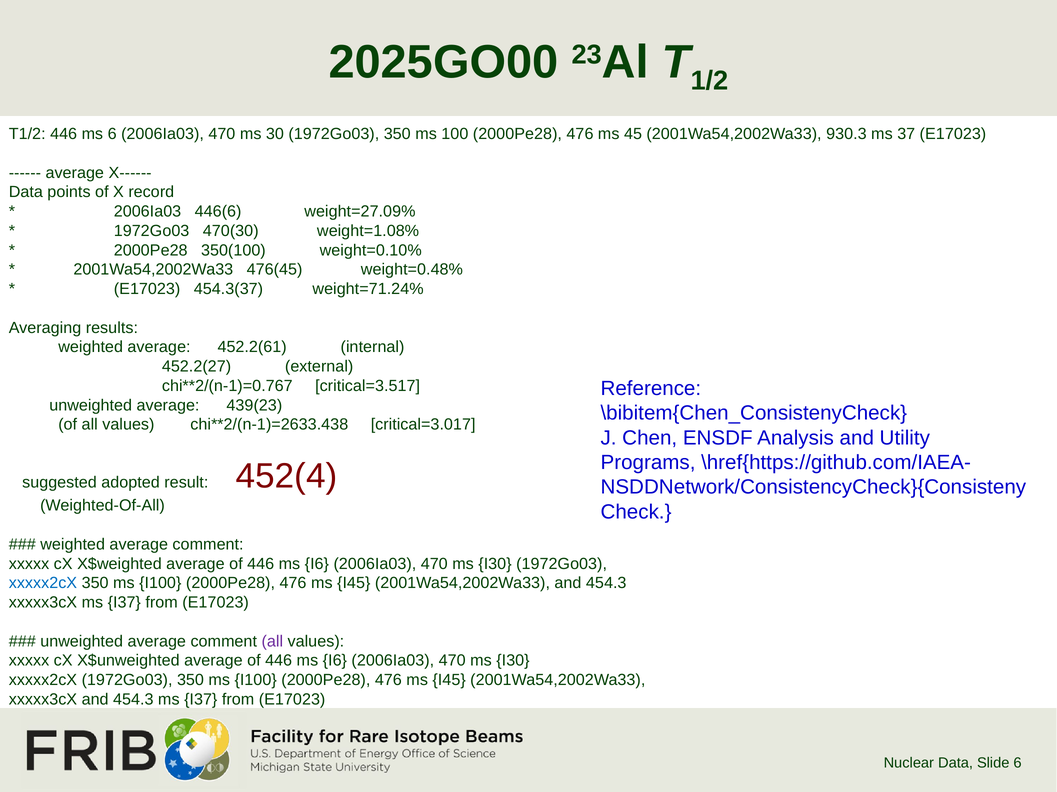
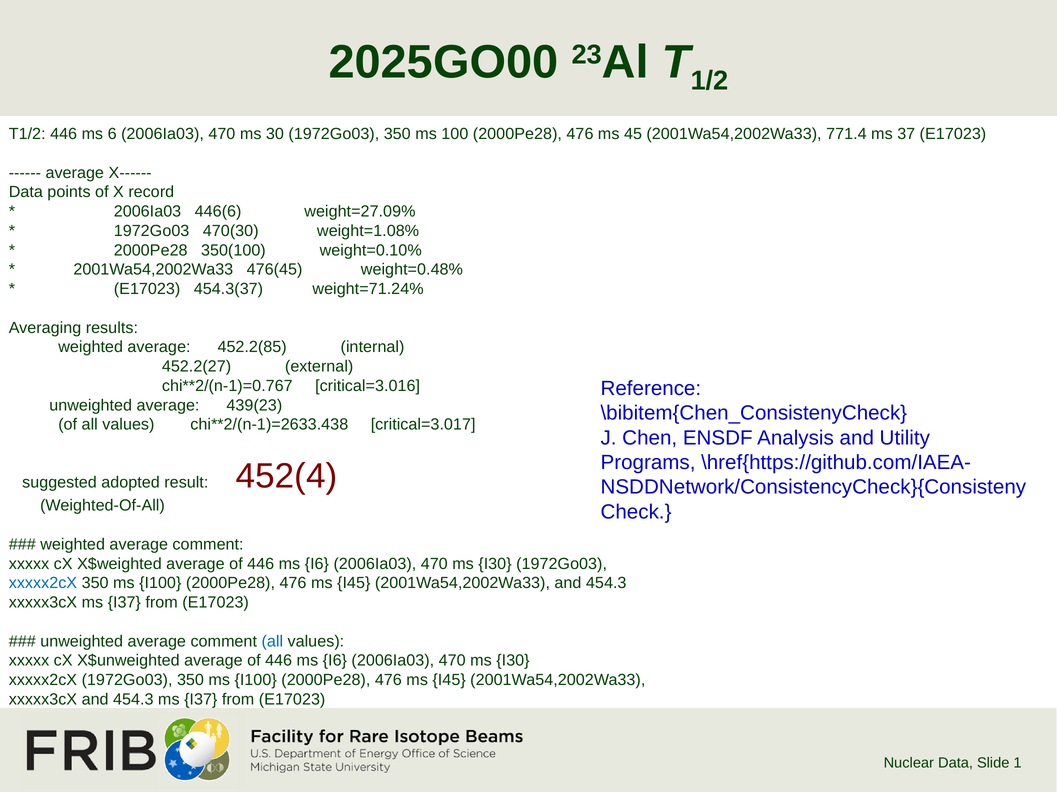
930.3: 930.3 -> 771.4 (846, 134)
452.2(61: 452.2(61 -> 452.2(85 (252, 347)
critical=3.517: critical=3.517 -> critical=3.016 (368, 386)
all colour: purple -> blue (272, 642)
Slide 6: 6 -> 1 (1018, 764)
